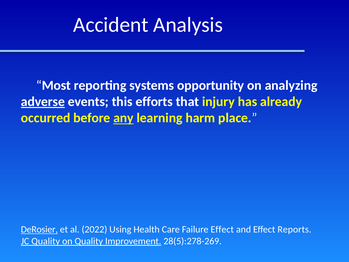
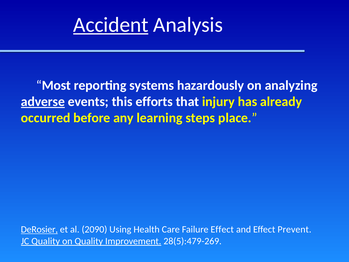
Accident underline: none -> present (111, 25)
opportunity: opportunity -> hazardously (211, 85)
any underline: present -> none (123, 118)
harm: harm -> steps (200, 118)
2022: 2022 -> 2090 (94, 229)
Reports: Reports -> Prevent (294, 229)
28(5):278-269: 28(5):278-269 -> 28(5):479-269 (193, 241)
